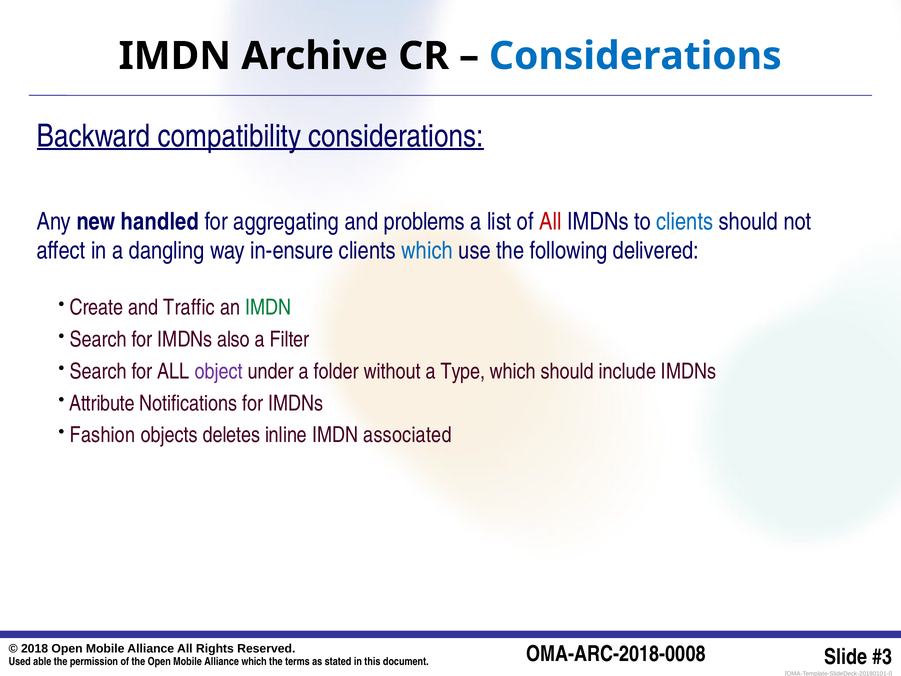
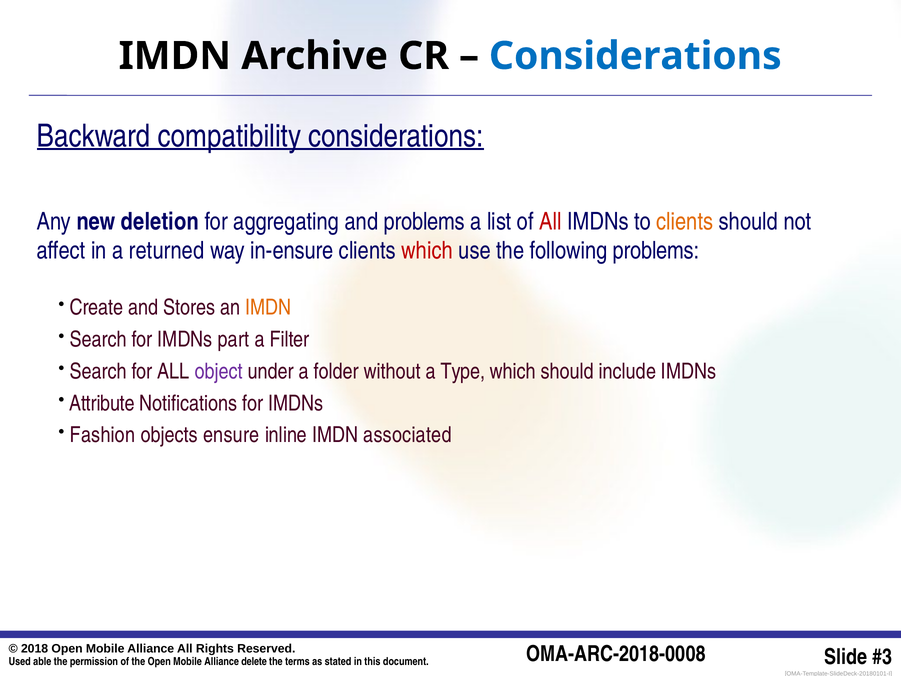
handled: handled -> deletion (160, 222)
clients colour: blue -> orange (685, 222)
dangling: dangling -> returned (167, 251)
which colour: blue -> red (427, 251)
following delivered: delivered -> problems (656, 251)
Traffic: Traffic -> Stores (189, 307)
IMDN colour: green -> orange (268, 307)
also: also -> part (233, 339)
deletes: deletes -> ensure (231, 435)
which: which -> delete (254, 661)
